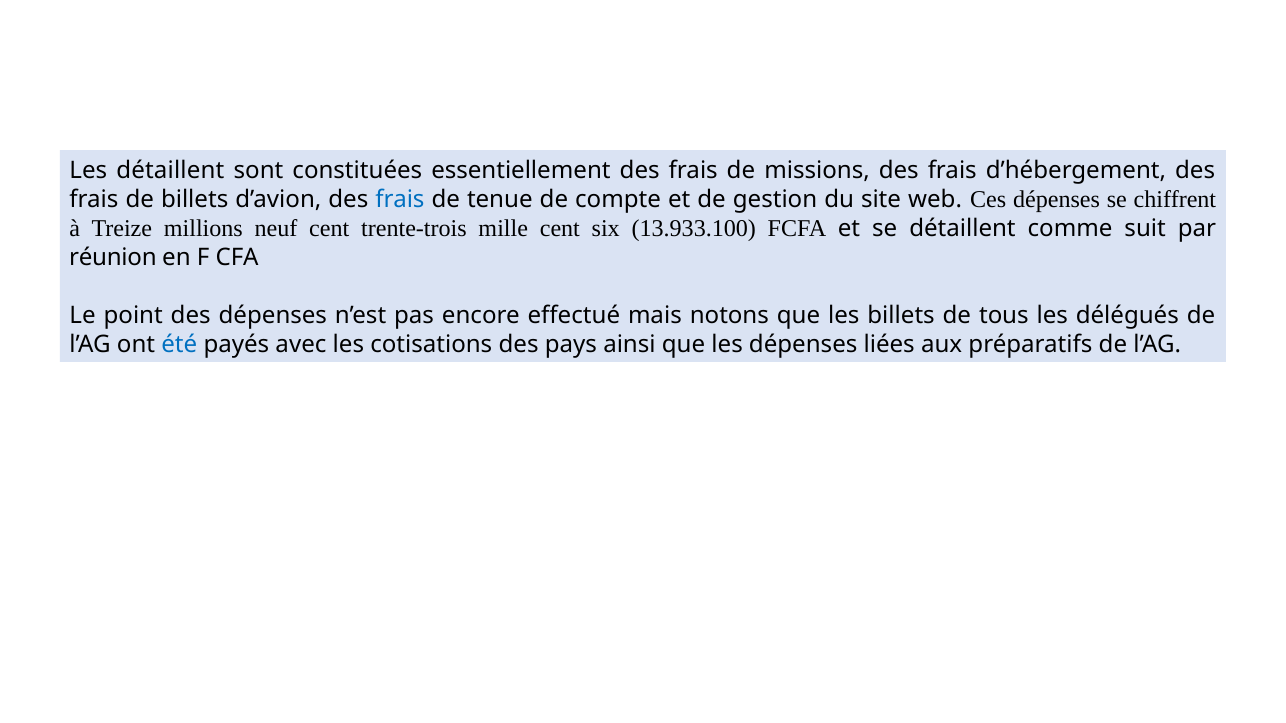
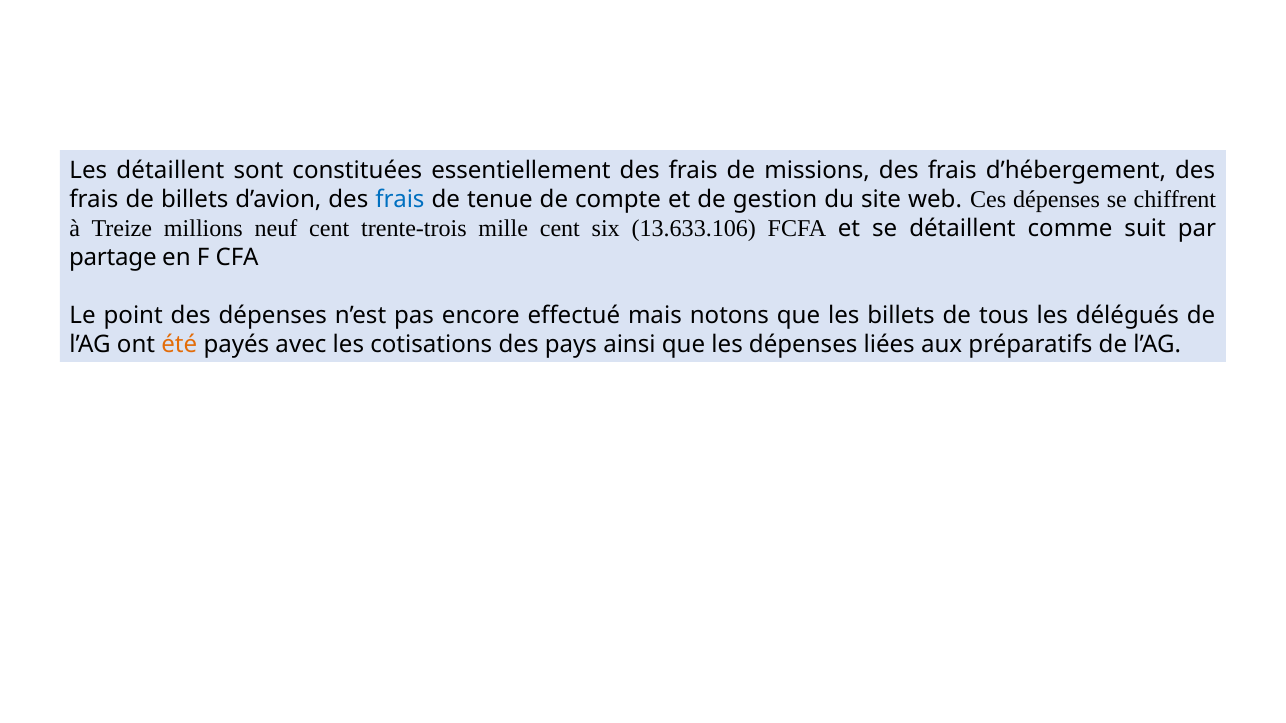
13.933.100: 13.933.100 -> 13.633.106 (694, 229)
réunion: réunion -> partage (113, 258)
été colour: blue -> orange (179, 345)
